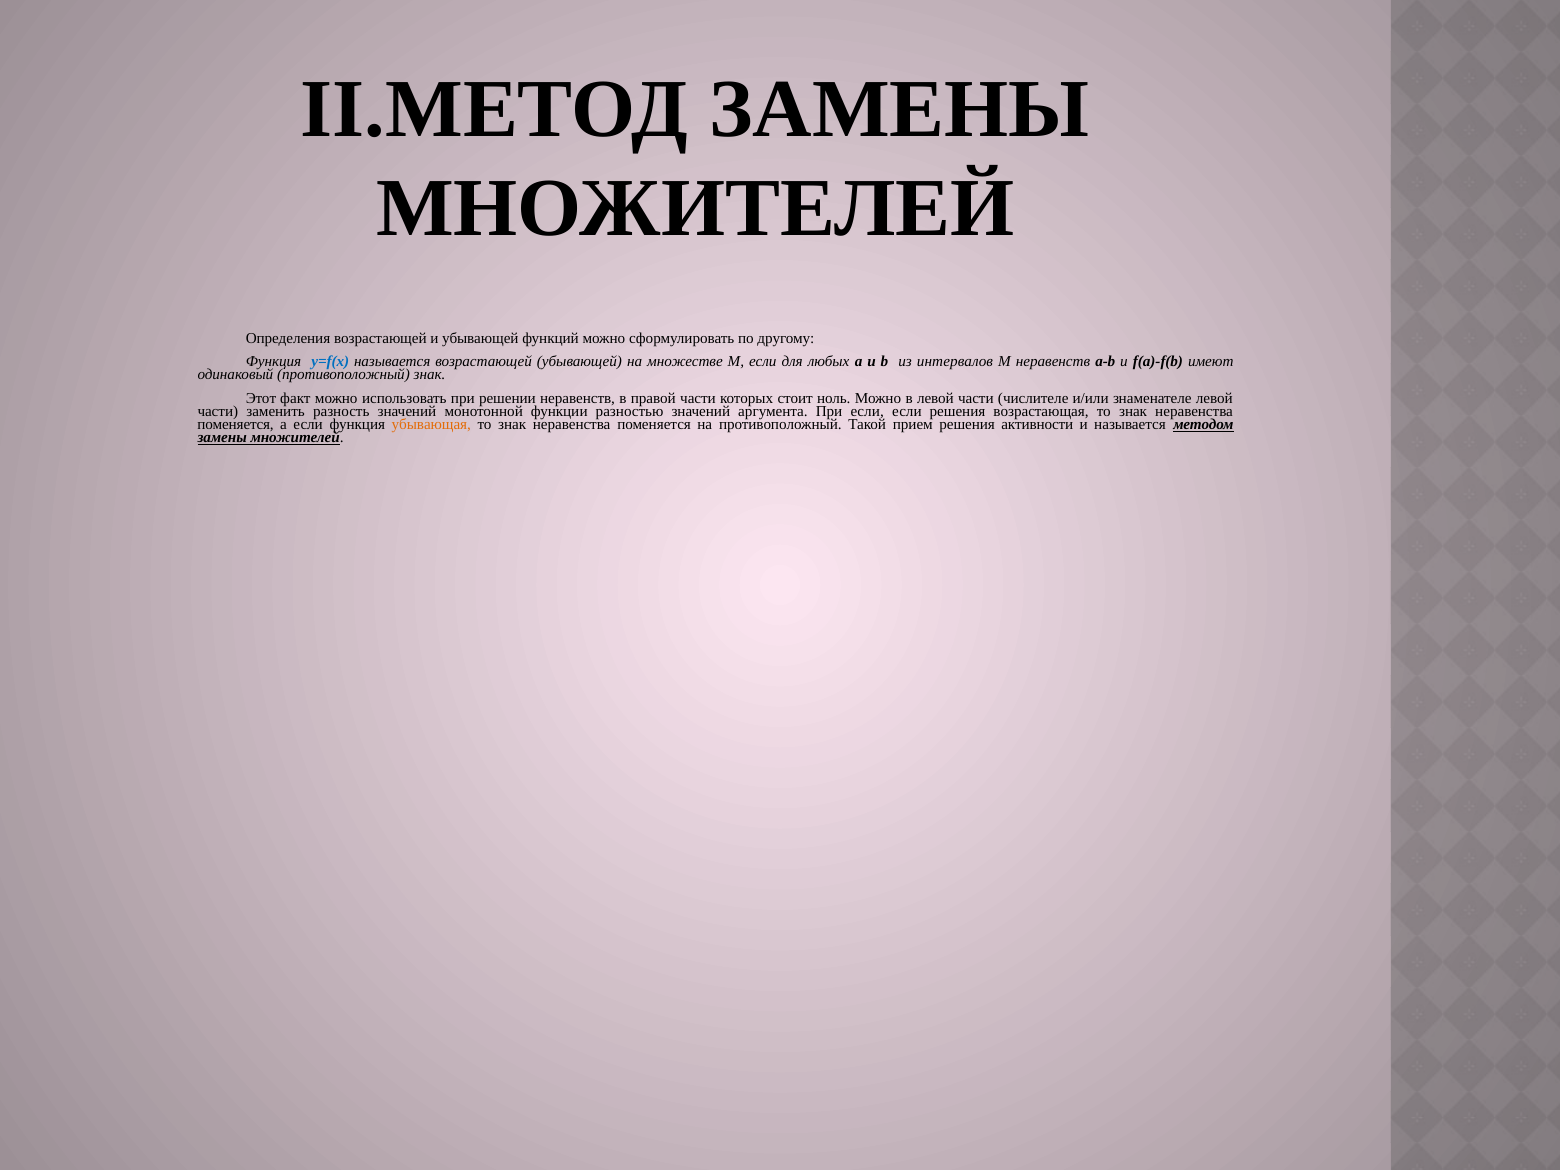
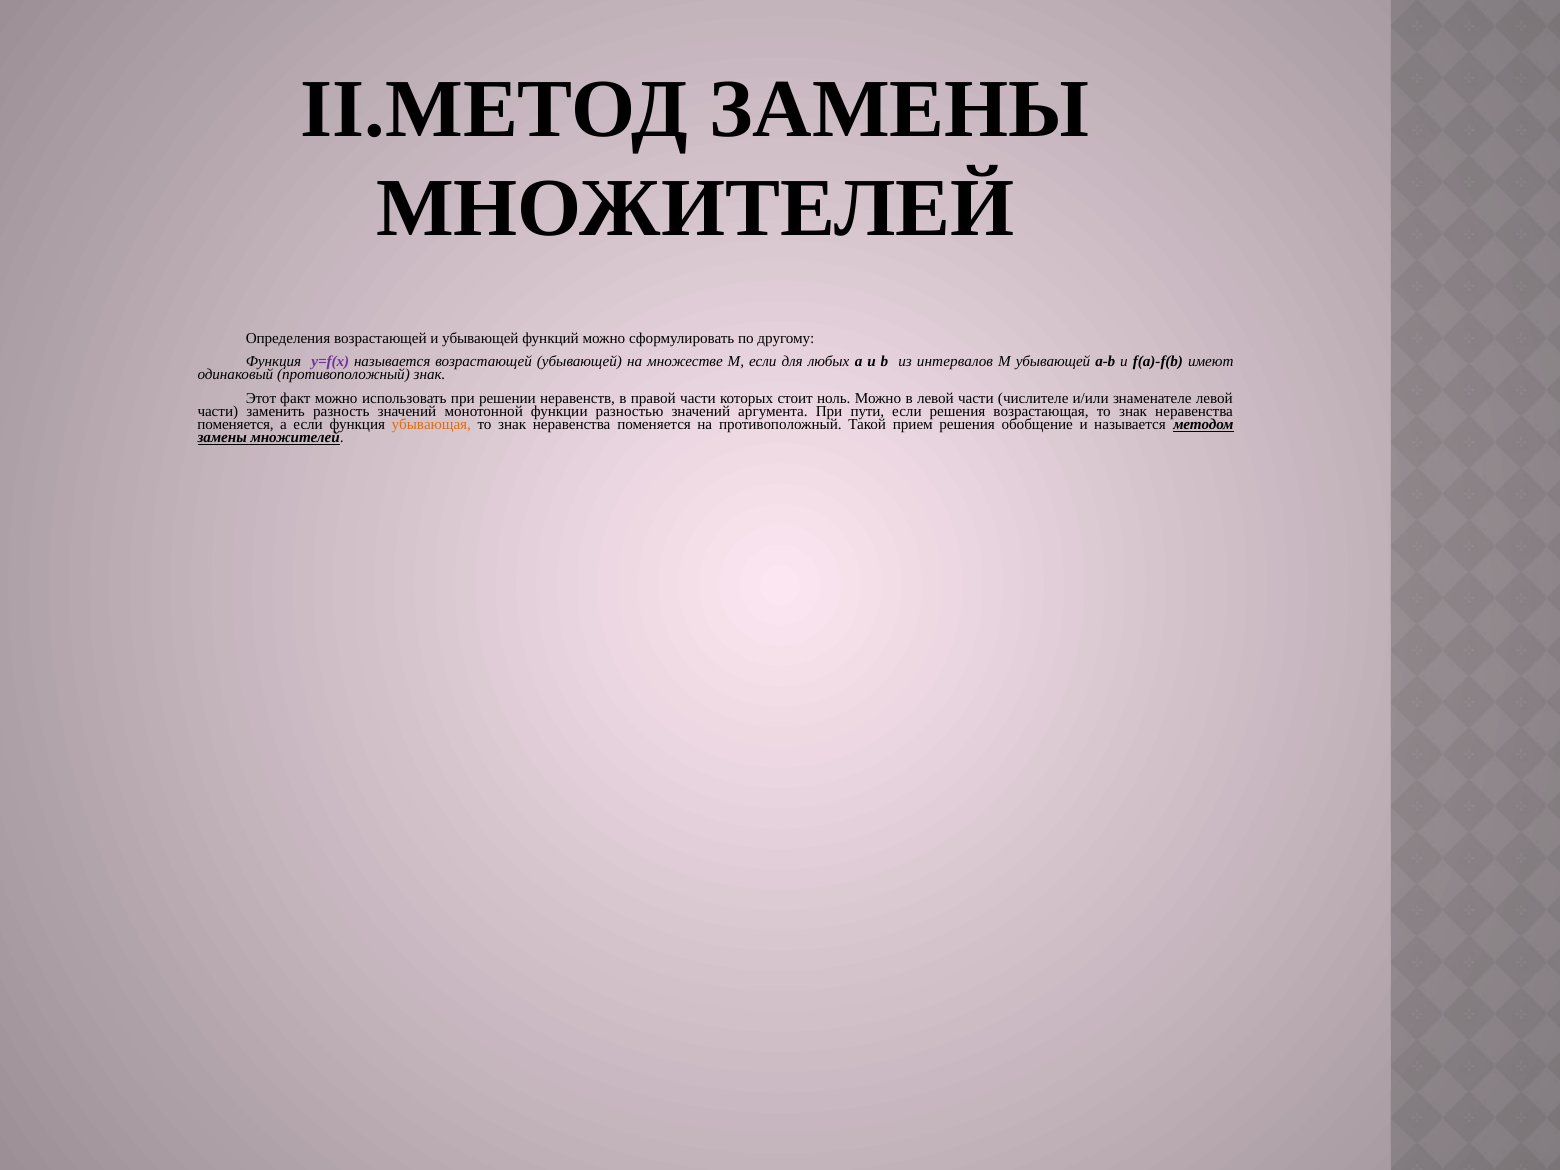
y=f(x colour: blue -> purple (330, 362)
М неравенств: неравенств -> убывающей (1053, 362)
При если: если -> пути (867, 411)
активности: активности -> обобщение (1037, 424)
